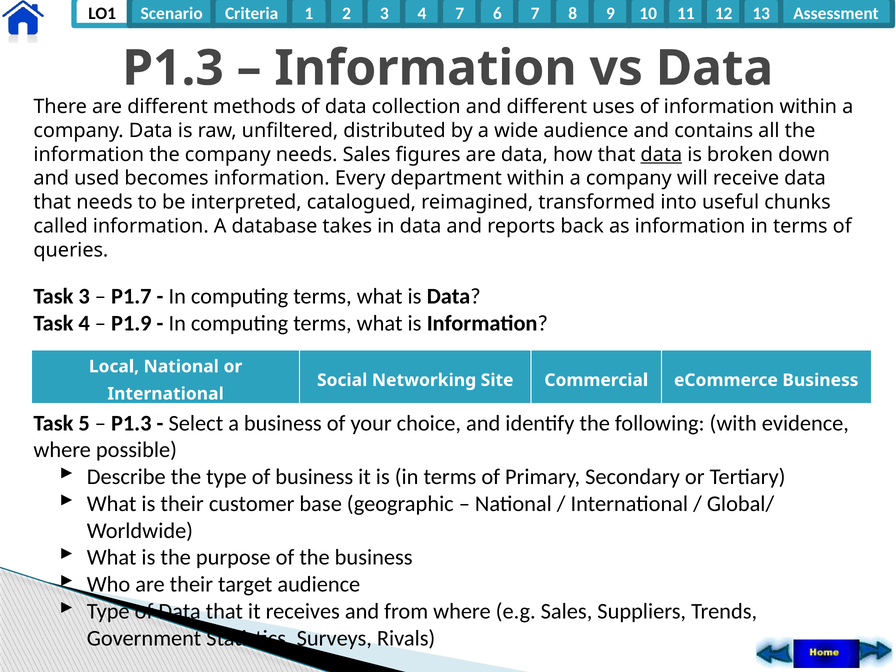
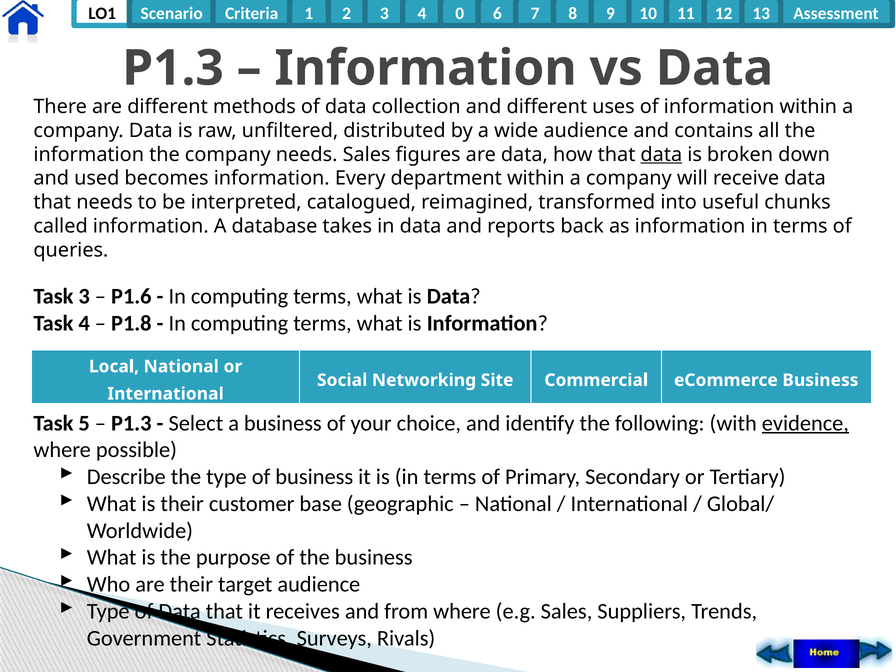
7: 7 -> 0 (460, 13)
P1.7: P1.7 -> P1.6 (131, 296)
P1.9: P1.9 -> P1.8 (131, 323)
evidence underline: none -> present (805, 423)
